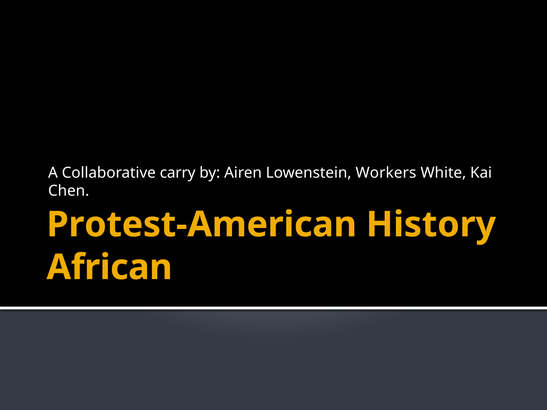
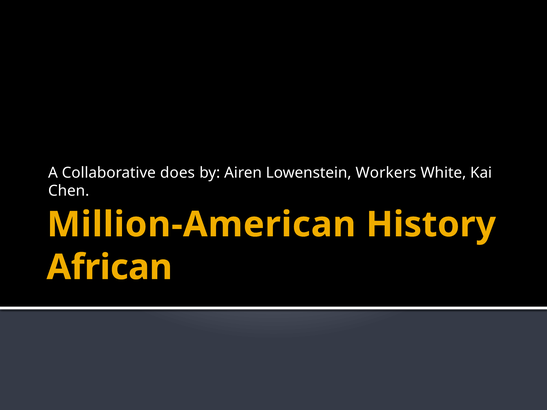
carry: carry -> does (178, 173)
Protest-American: Protest-American -> Million-American (201, 225)
